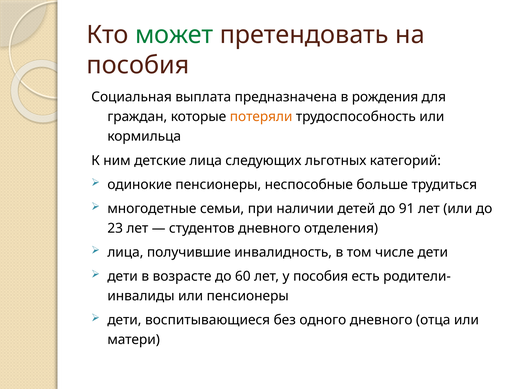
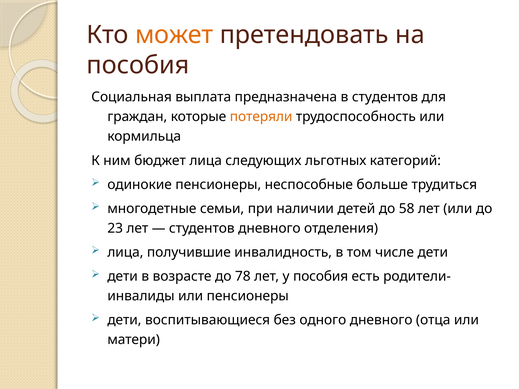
может colour: green -> orange (174, 35)
в рождения: рождения -> студентов (385, 97)
детские: детские -> бюджет (160, 161)
91: 91 -> 58 (407, 209)
60: 60 -> 78 (243, 276)
